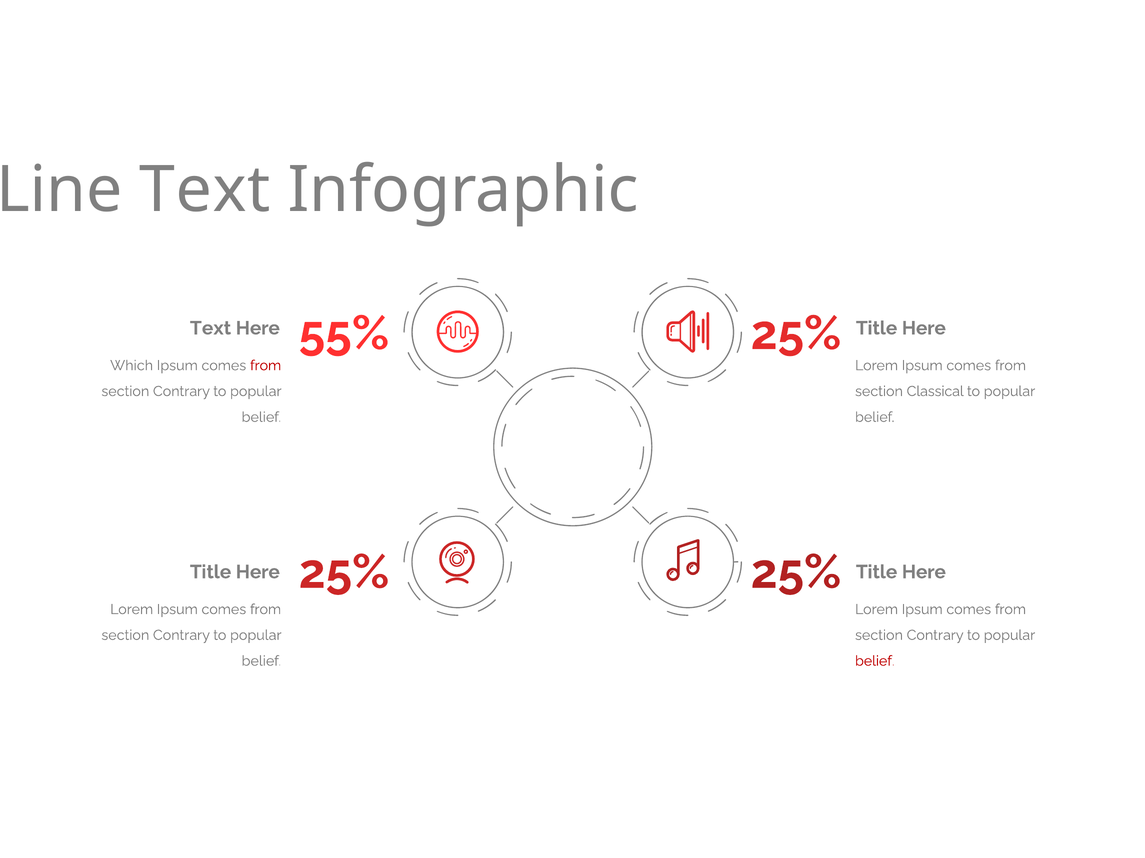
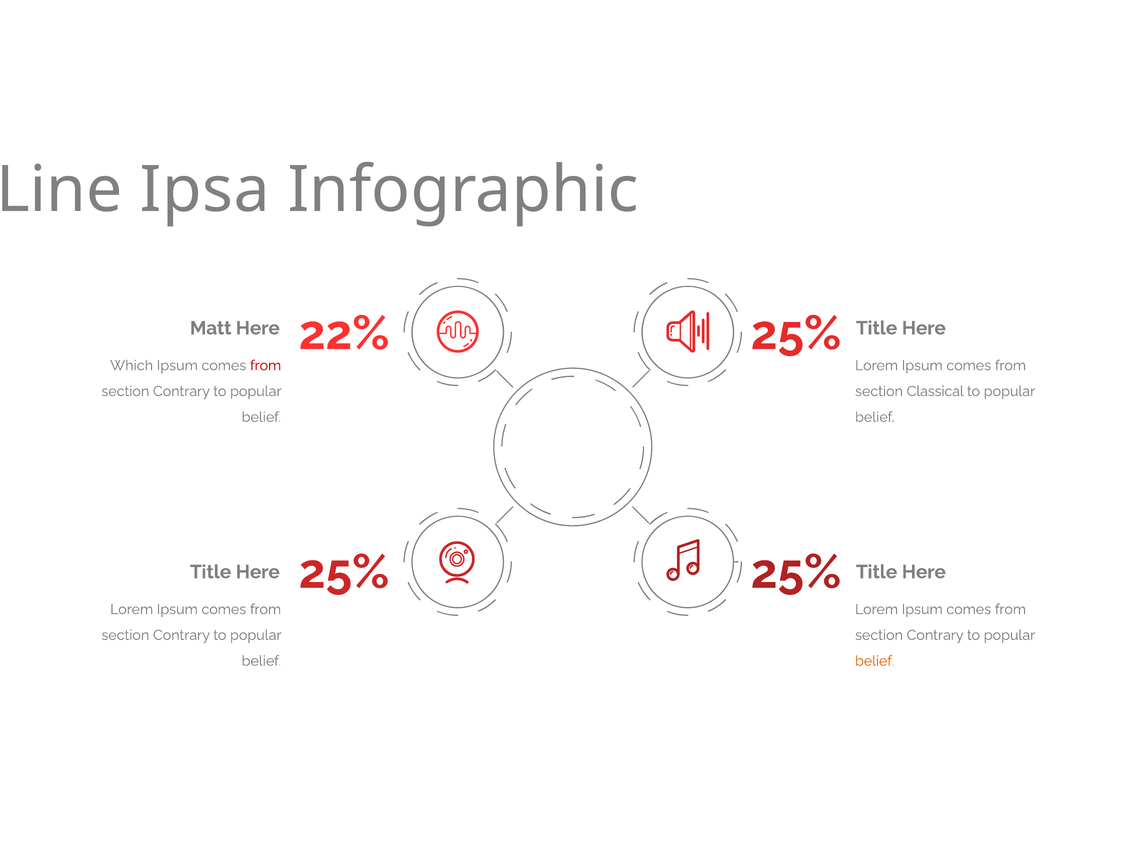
Text: Text -> Ipsa (205, 190)
55%: 55% -> 22% (344, 334)
Text: Text -> Matt (211, 328)
belief colour: red -> orange (875, 662)
